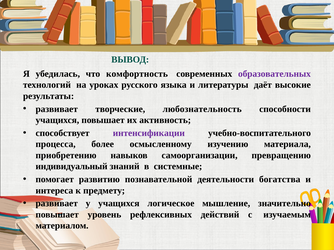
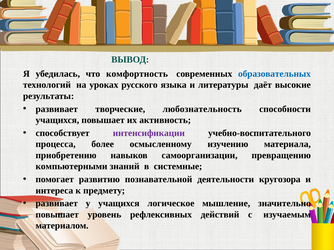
образовательных colour: purple -> blue (274, 74)
индивидуальный: индивидуальный -> компьютерными (71, 167)
богатства: богатства -> кругозора (280, 180)
